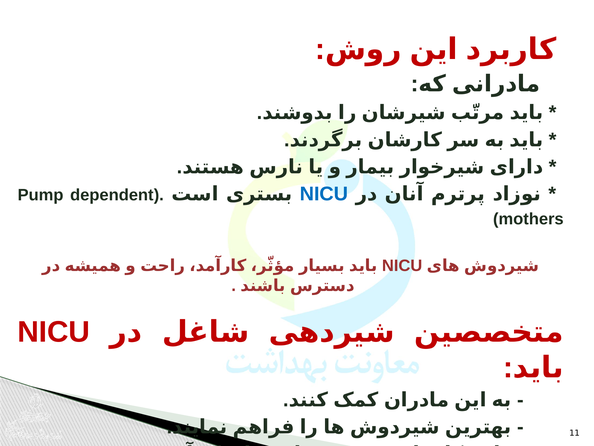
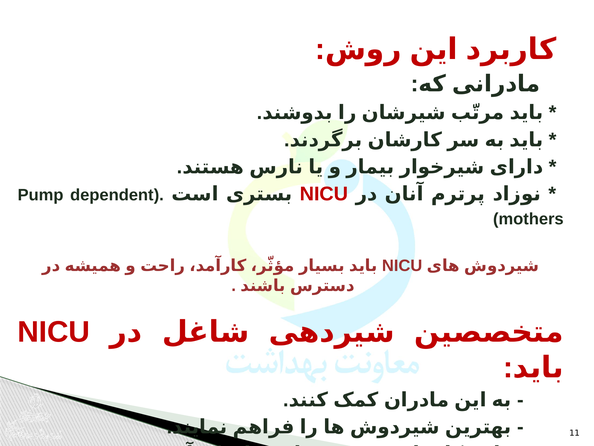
NICU colour: blue -> red (324, 194)
